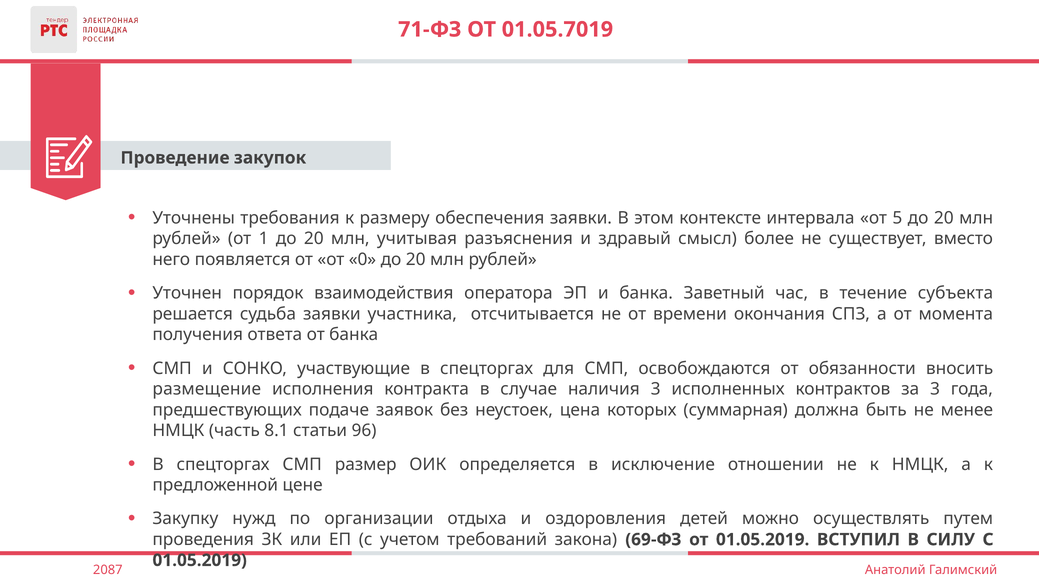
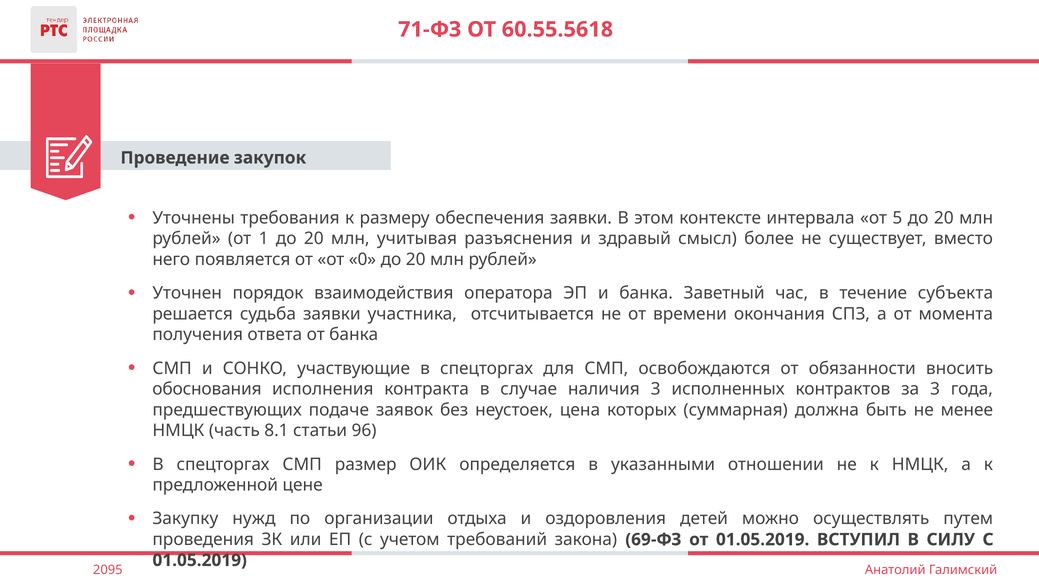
01.05.7019: 01.05.7019 -> 60.55.5618 (557, 29)
размещение: размещение -> обоснования (207, 389)
исключение: исключение -> указанными (663, 465)
2087: 2087 -> 2095 (108, 570)
